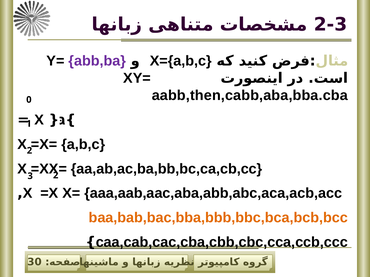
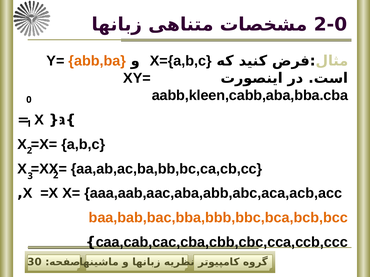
2-3: 2-3 -> 2-0 (331, 25)
abb,ba colour: purple -> orange (97, 61)
aabb,then,cabb,aba,bba.cba: aabb,then,cabb,aba,bba.cba -> aabb,kleen,cabb,aba,bba.cba (250, 96)
